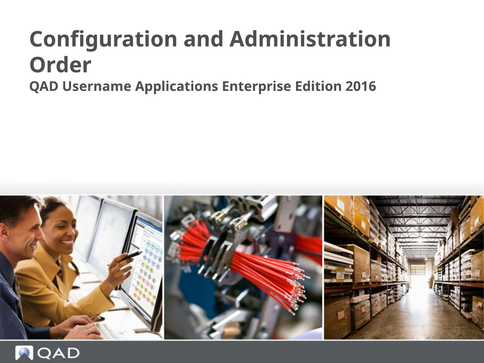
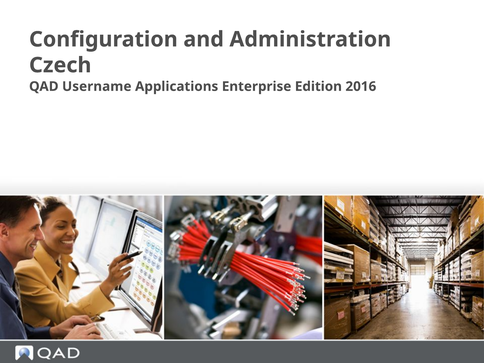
Order: Order -> Czech (60, 65)
